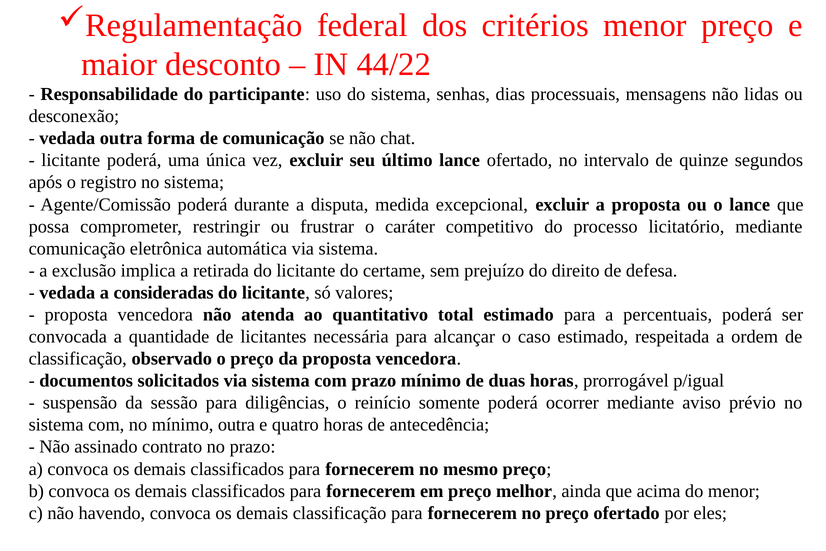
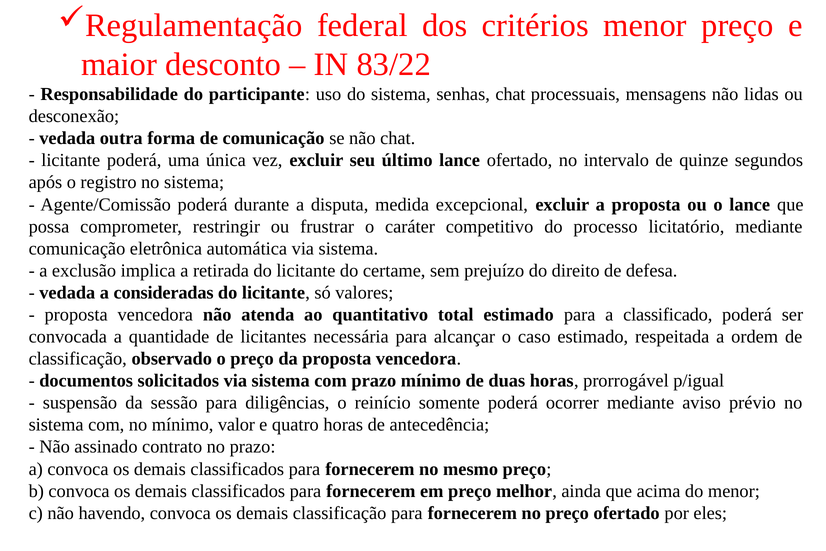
44/22: 44/22 -> 83/22 (394, 65)
senhas dias: dias -> chat (510, 94)
percentuais: percentuais -> classificado (668, 314)
mínimo outra: outra -> valor (236, 425)
